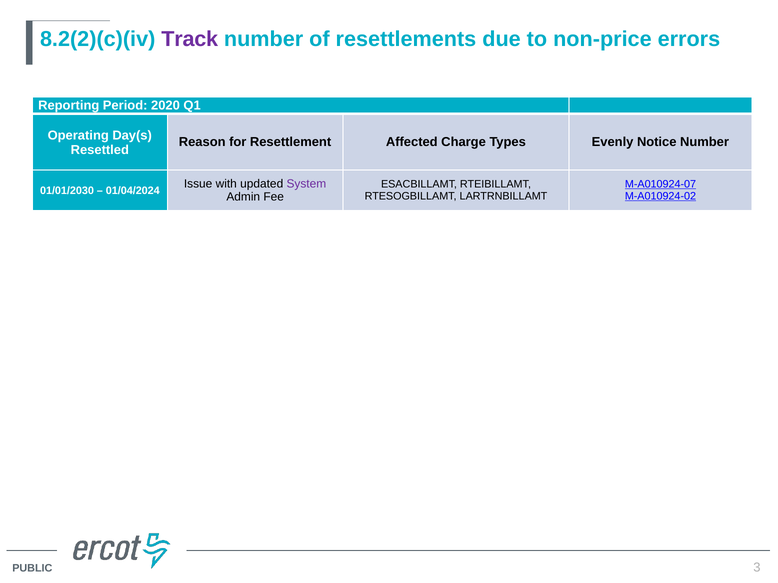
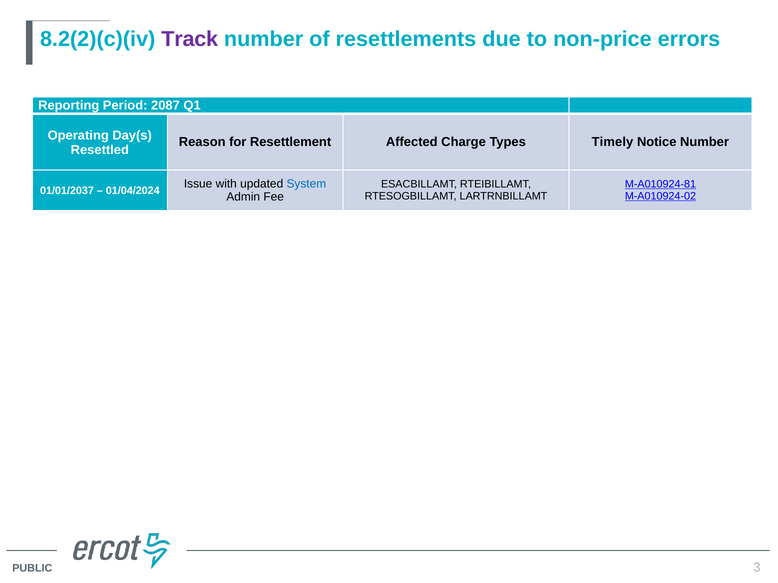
2020: 2020 -> 2087 (165, 106)
Evenly: Evenly -> Timely (613, 142)
System colour: purple -> blue (306, 184)
M-A010924-07: M-A010924-07 -> M-A010924-81 (660, 184)
01/01/2030: 01/01/2030 -> 01/01/2037 (67, 191)
